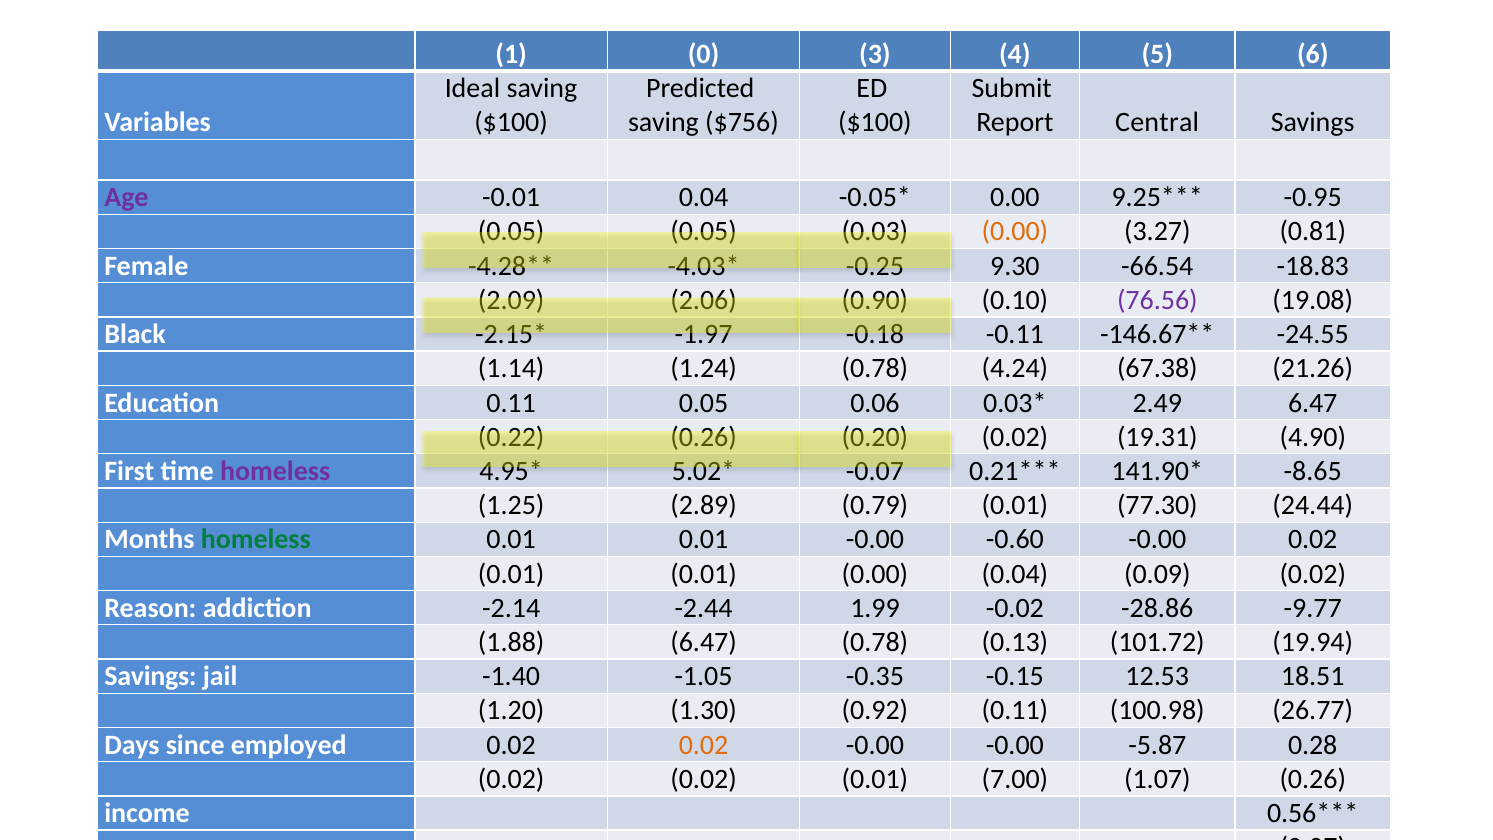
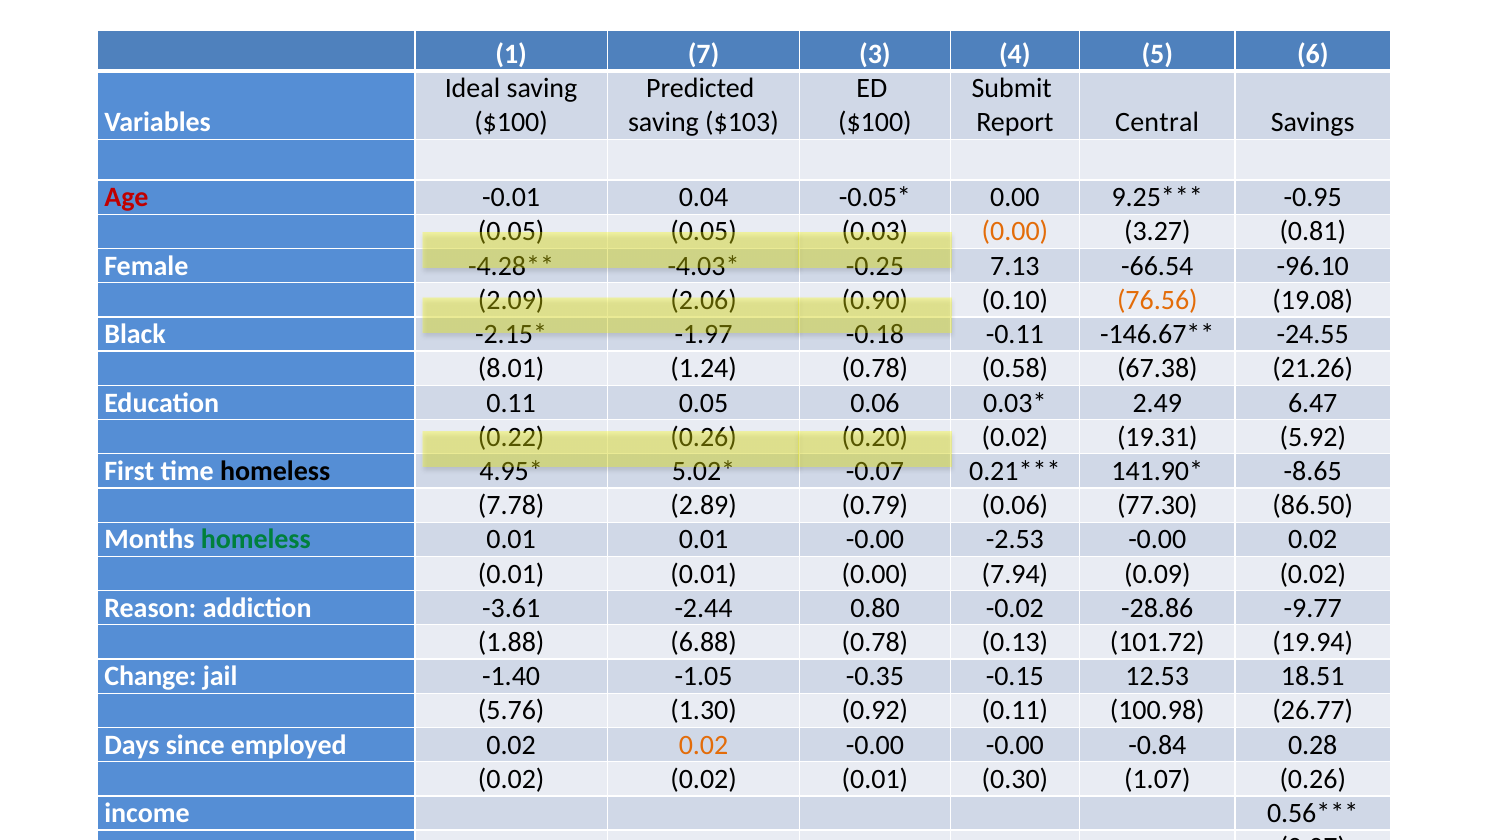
0: 0 -> 7 (704, 54)
$756: $756 -> $103 (742, 123)
Age colour: purple -> red (126, 197)
9.30: 9.30 -> 7.13 (1015, 266)
-18.83: -18.83 -> -96.10 (1313, 266)
76.56 colour: purple -> orange (1157, 300)
1.14: 1.14 -> 8.01 (511, 368)
4.24: 4.24 -> 0.58 (1015, 368)
4.90: 4.90 -> 5.92 (1313, 437)
homeless colour: purple -> black (275, 471)
1.25: 1.25 -> 7.78 (511, 505)
0.79 0.01: 0.01 -> 0.06 (1015, 505)
24.44: 24.44 -> 86.50 (1313, 505)
-0.60: -0.60 -> -2.53 (1015, 540)
0.00 0.04: 0.04 -> 7.94 (1015, 574)
-2.14: -2.14 -> -3.61 (511, 608)
1.99: 1.99 -> 0.80 (875, 608)
1.88 6.47: 6.47 -> 6.88 (704, 642)
Savings: Savings -> Change (151, 676)
1.20: 1.20 -> 5.76 (511, 711)
-5.87: -5.87 -> -0.84 (1157, 745)
7.00: 7.00 -> 0.30 (1015, 779)
